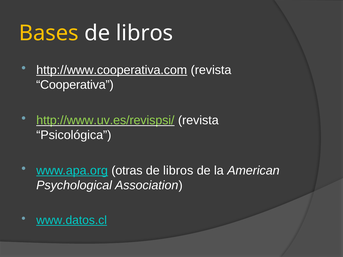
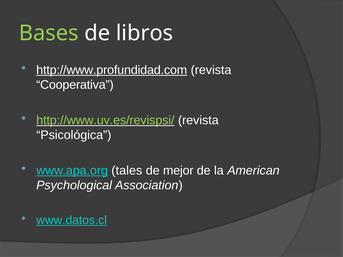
Bases colour: yellow -> light green (49, 33)
http://www.cooperativa.com: http://www.cooperativa.com -> http://www.profundidad.com (112, 70)
otras: otras -> tales (127, 171)
libros: libros -> mejor (178, 171)
